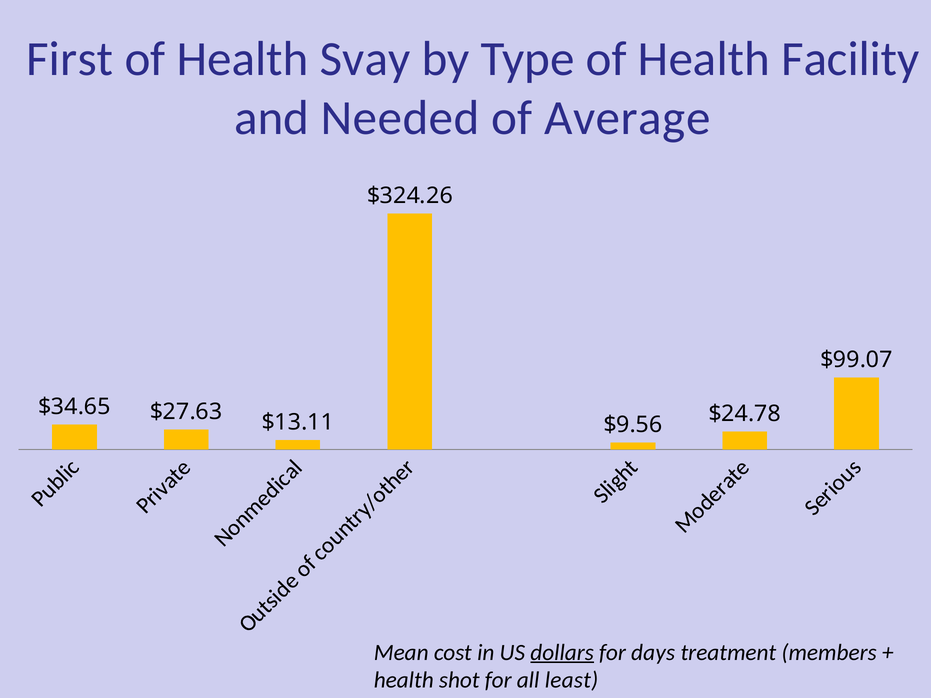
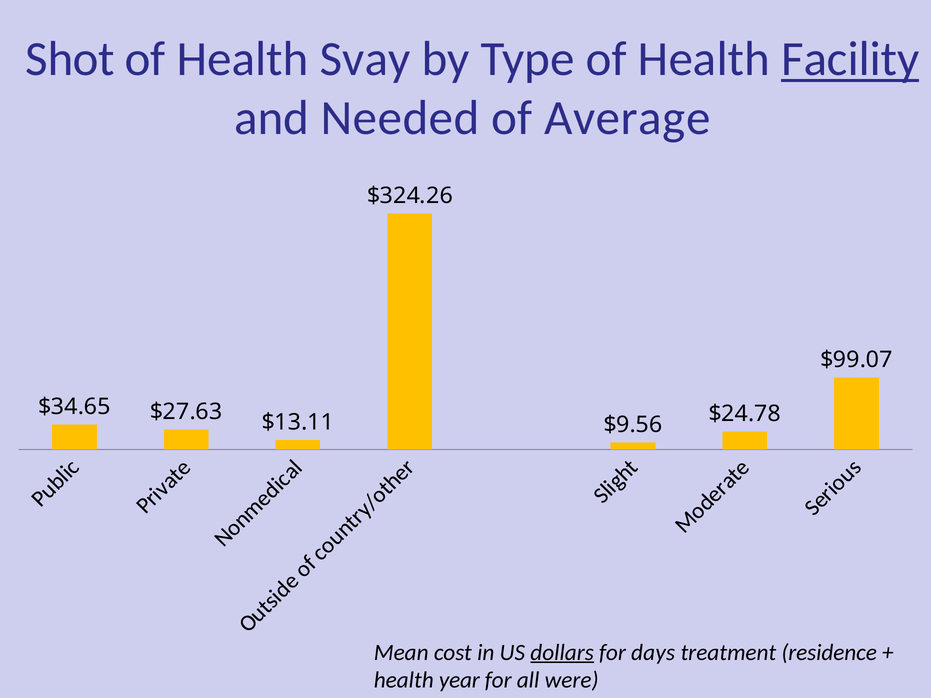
First: First -> Shot (70, 59)
Facility underline: none -> present (850, 59)
members: members -> residence (829, 653)
shot: shot -> year (459, 681)
least: least -> were (572, 681)
